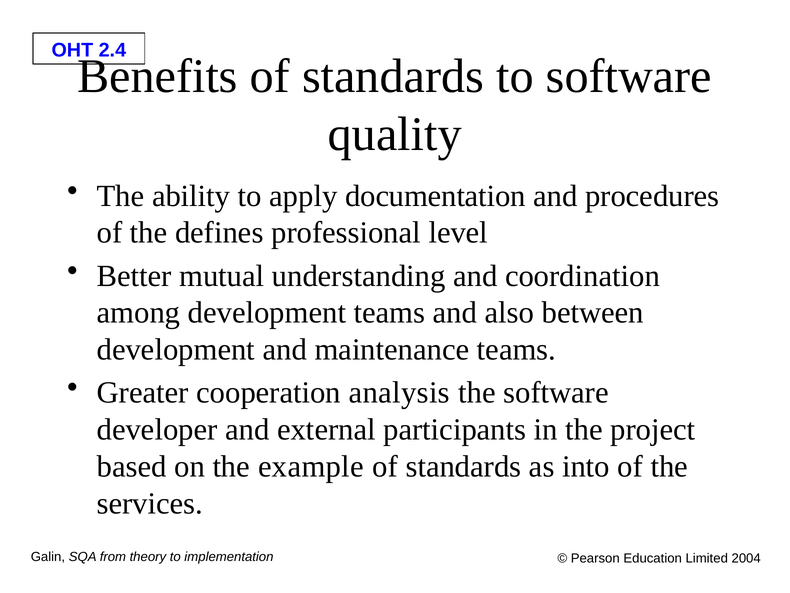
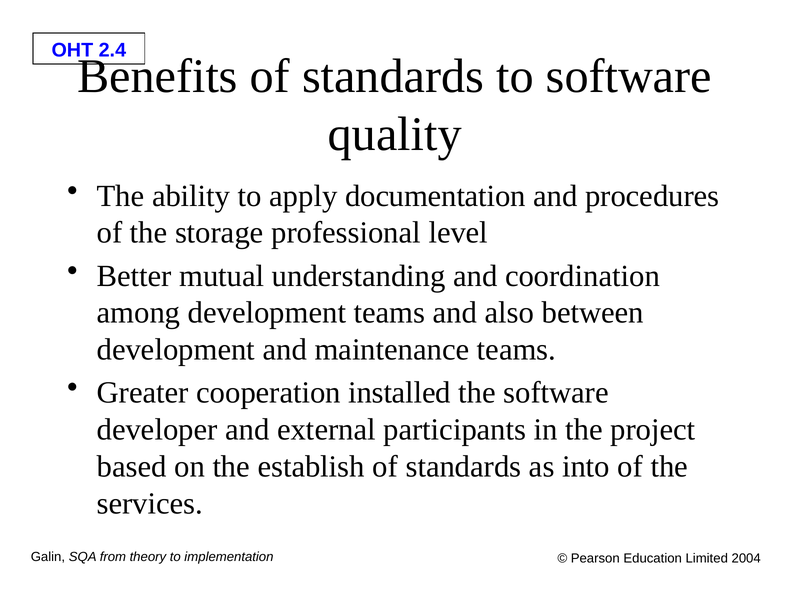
defines: defines -> storage (219, 233)
analysis: analysis -> installed (400, 392)
example: example -> establish (311, 466)
